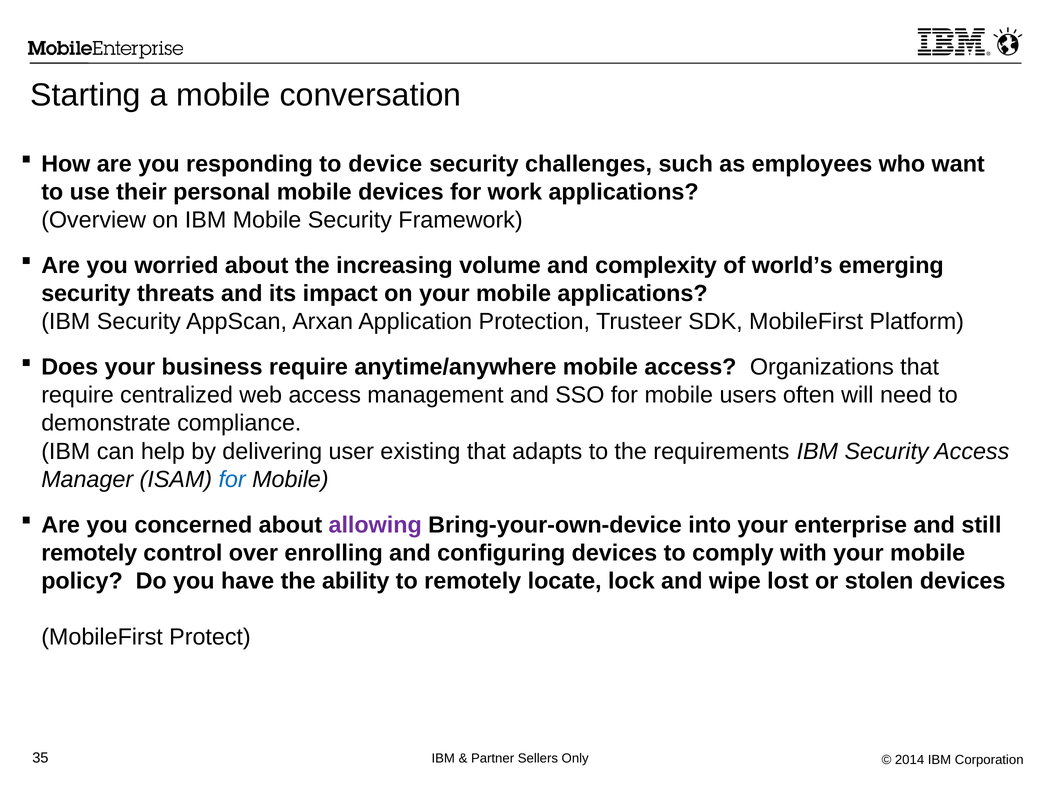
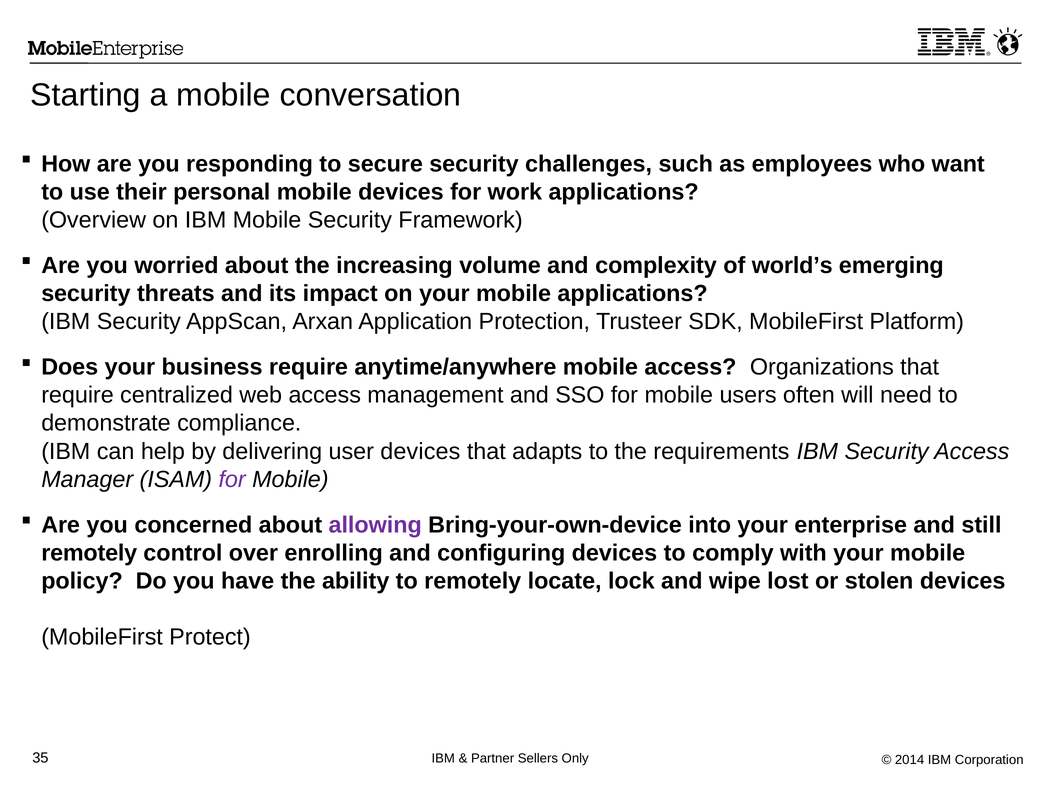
device: device -> secure (385, 164)
user existing: existing -> devices (420, 451)
for colour: blue -> purple (232, 479)
